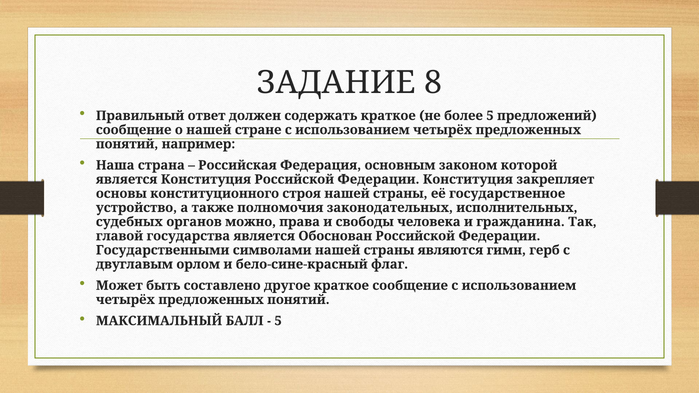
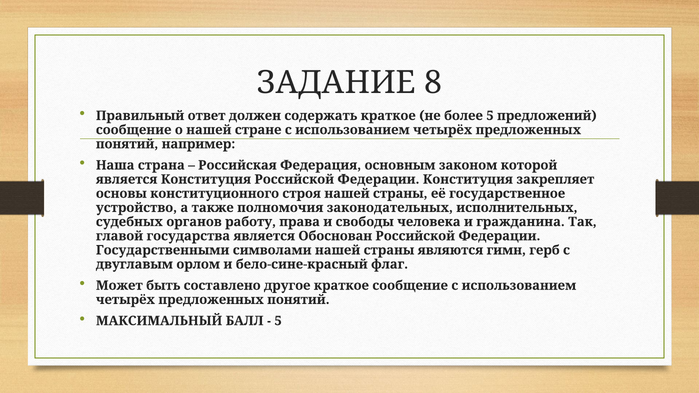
можно: можно -> работу (251, 222)
